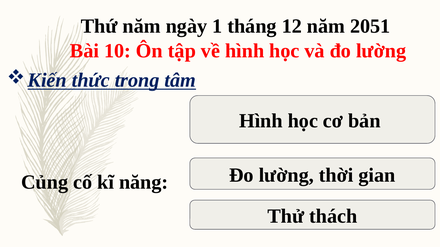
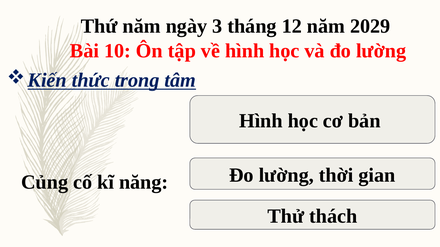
1: 1 -> 3 (217, 26)
2051: 2051 -> 2029 (370, 26)
